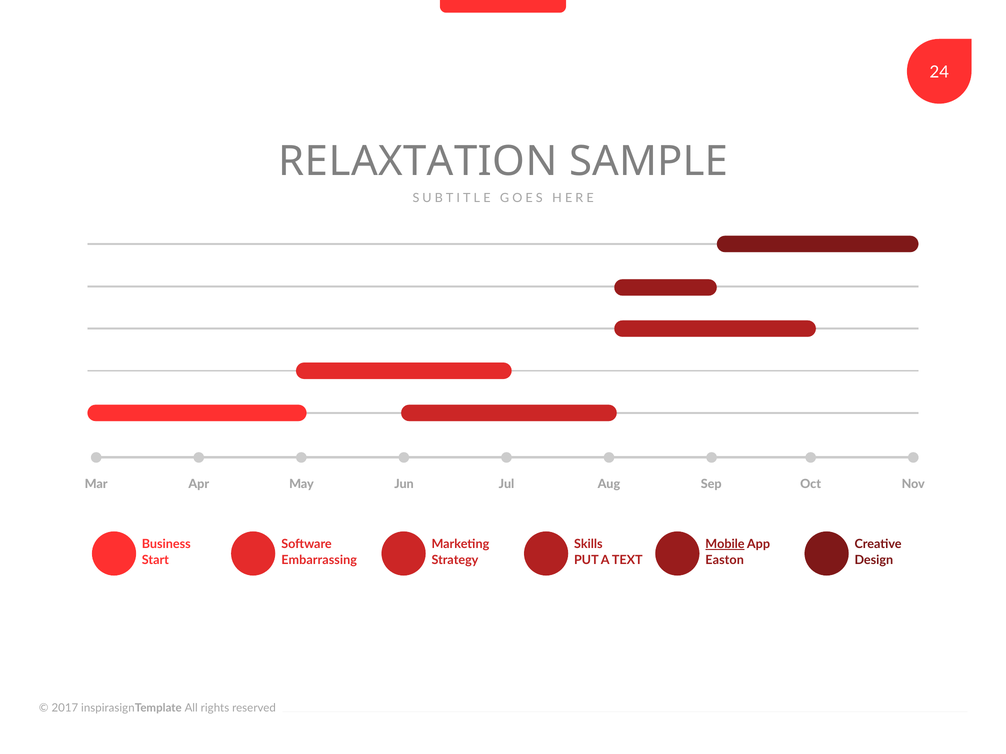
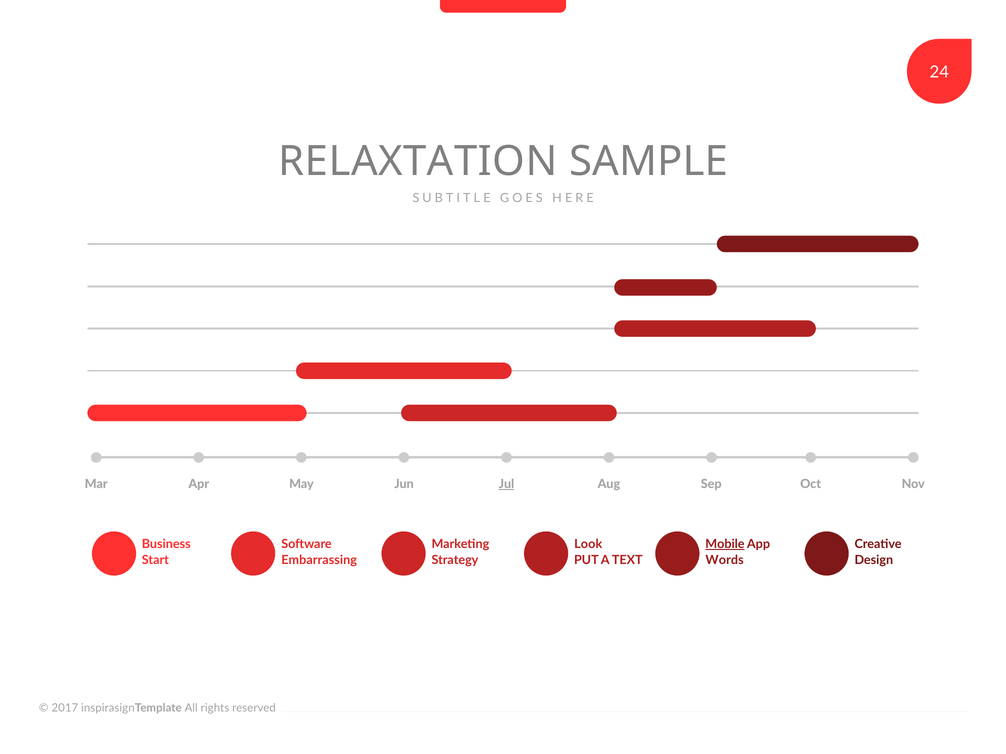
Jul underline: none -> present (507, 485)
Skills: Skills -> Look (588, 545)
Easton: Easton -> Words (725, 561)
